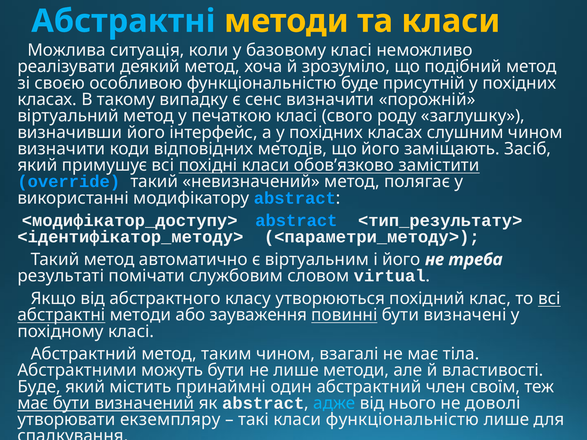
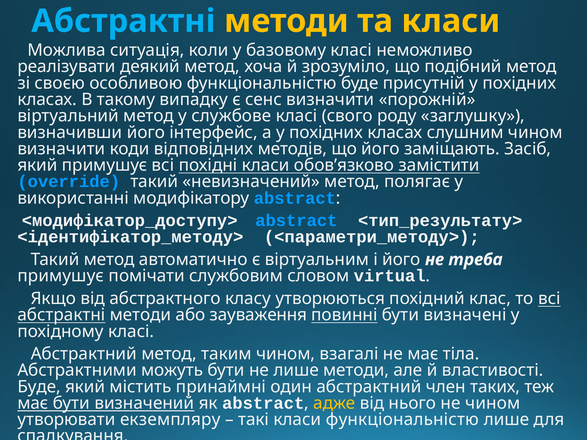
печаткою: печаткою -> службове (231, 116)
результаті: результаті -> примушує (61, 276)
своїм: своїм -> таких (495, 387)
адже colour: light blue -> yellow (334, 403)
не доволі: доволі -> чином (493, 403)
